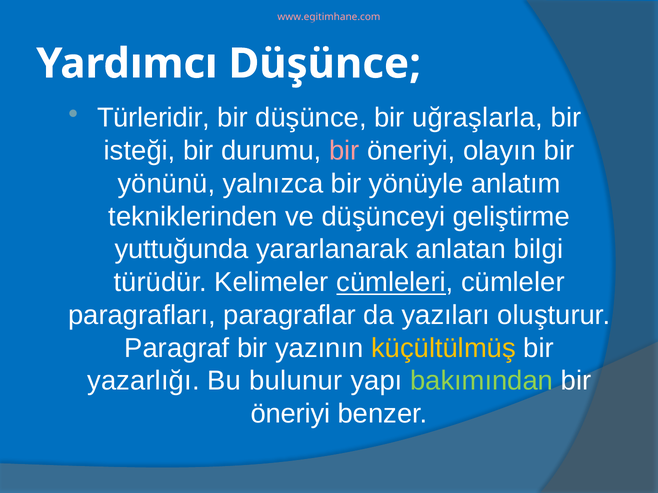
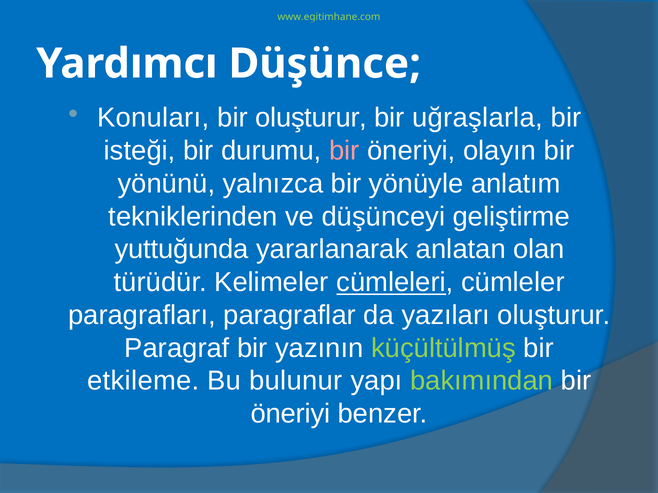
www.egitimhane.com colour: pink -> light green (329, 17)
Türleridir: Türleridir -> Konuları (153, 118)
bir düşünce: düşünce -> oluşturur (311, 118)
bilgi: bilgi -> olan (539, 250)
küçültülmüş colour: yellow -> light green (443, 348)
yazarlığı: yazarlığı -> etkileme (143, 381)
